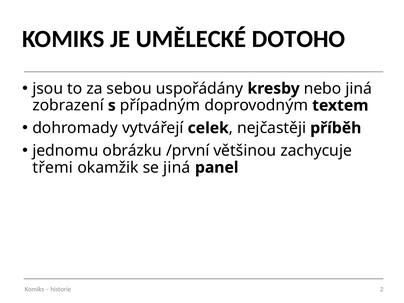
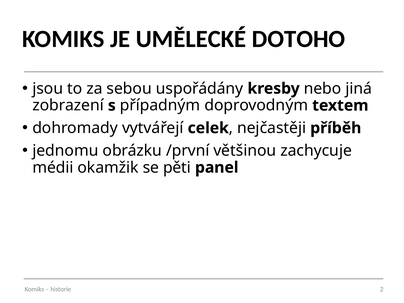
třemi: třemi -> médii (53, 168)
se jiná: jiná -> pěti (177, 168)
